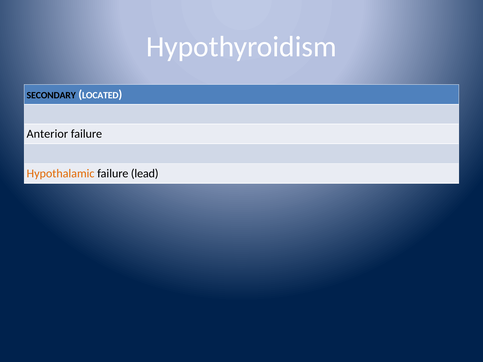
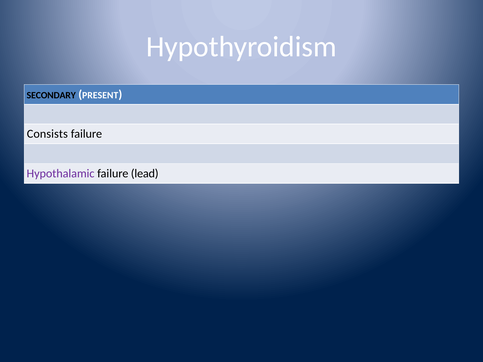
LOCATED: LOCATED -> PRESENT (100, 95)
Anterior: Anterior -> Consists (47, 134)
Hypothalamic colour: orange -> purple (61, 174)
